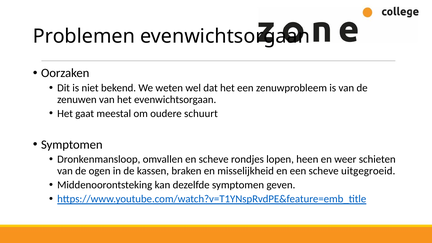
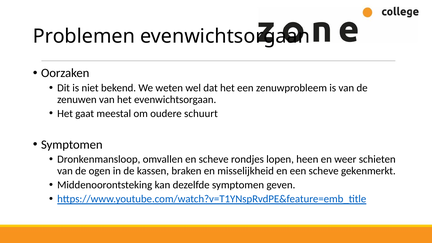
uitgegroeid: uitgegroeid -> gekenmerkt (368, 171)
